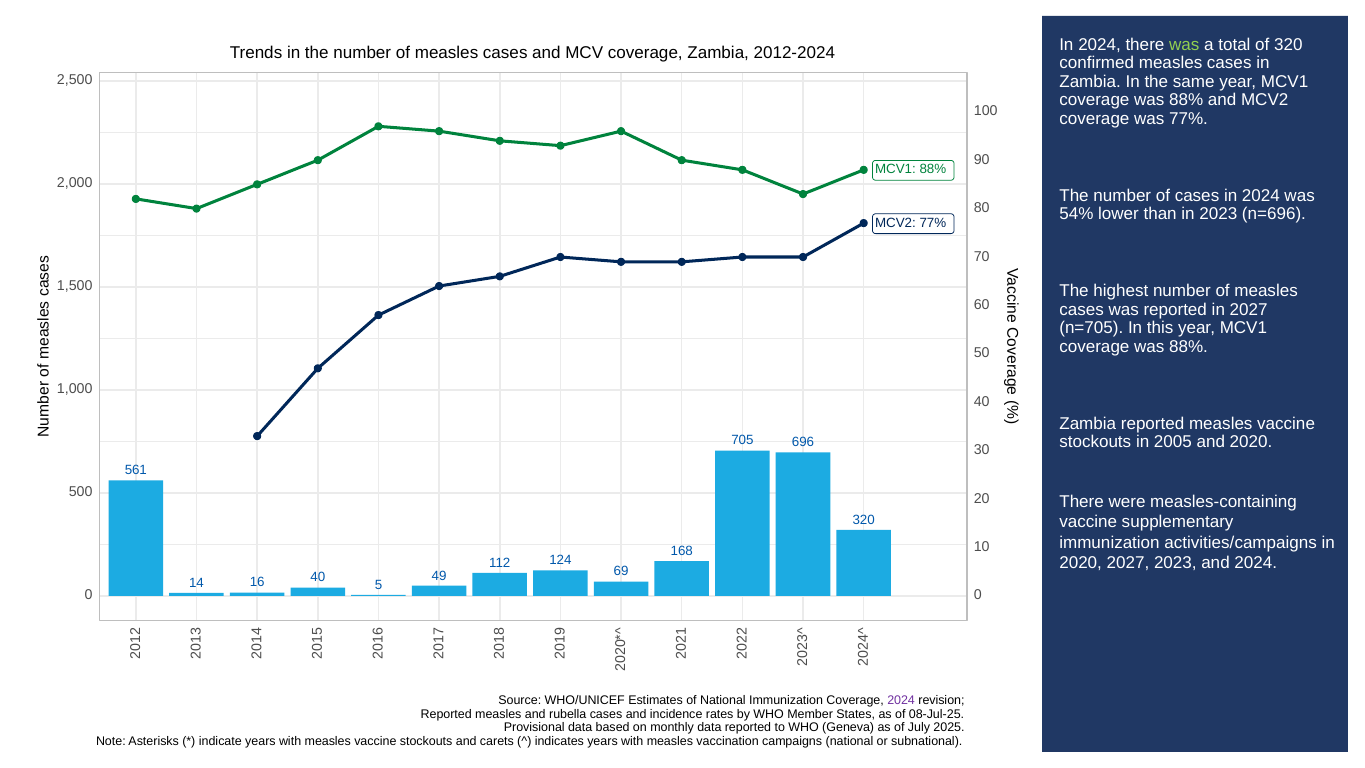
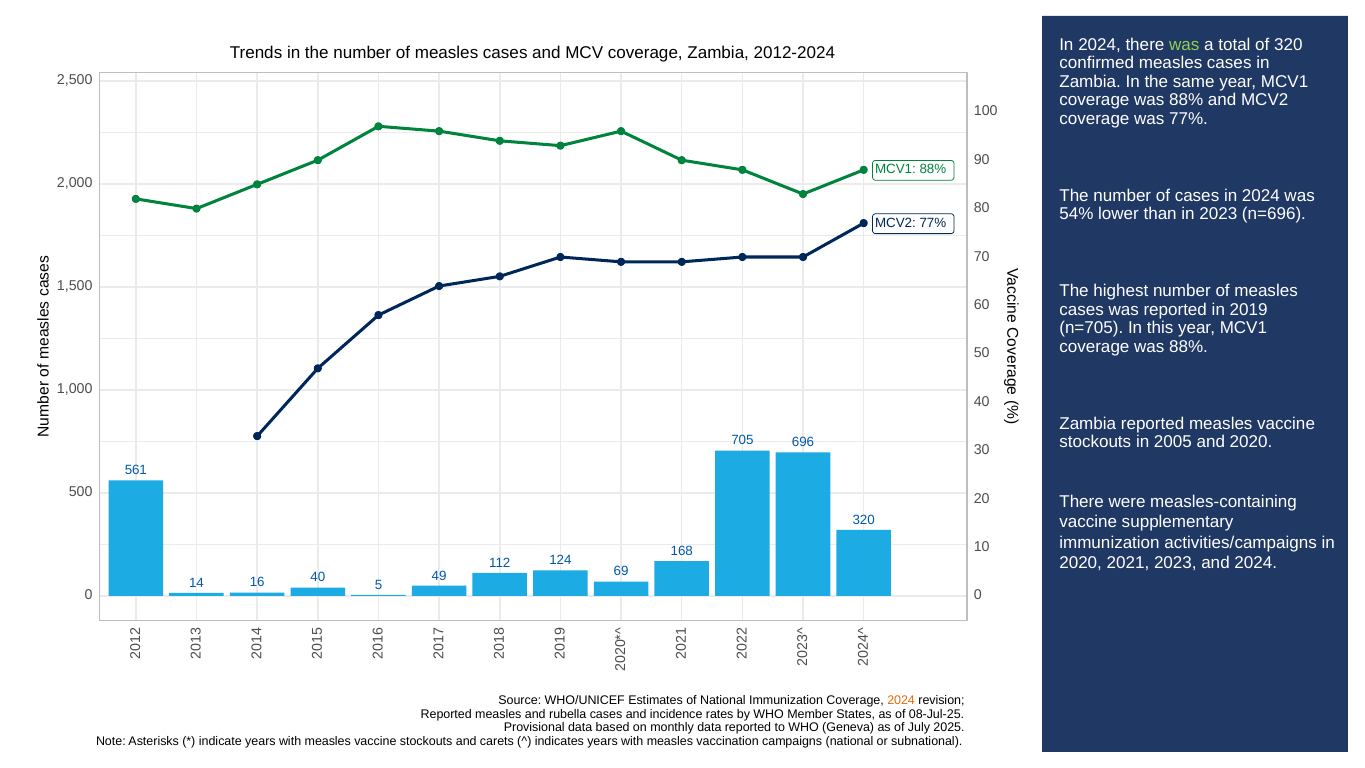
in 2027: 2027 -> 2019 (1249, 310)
2020 2027: 2027 -> 2021 (1128, 563)
2024 colour: purple -> orange (901, 700)
